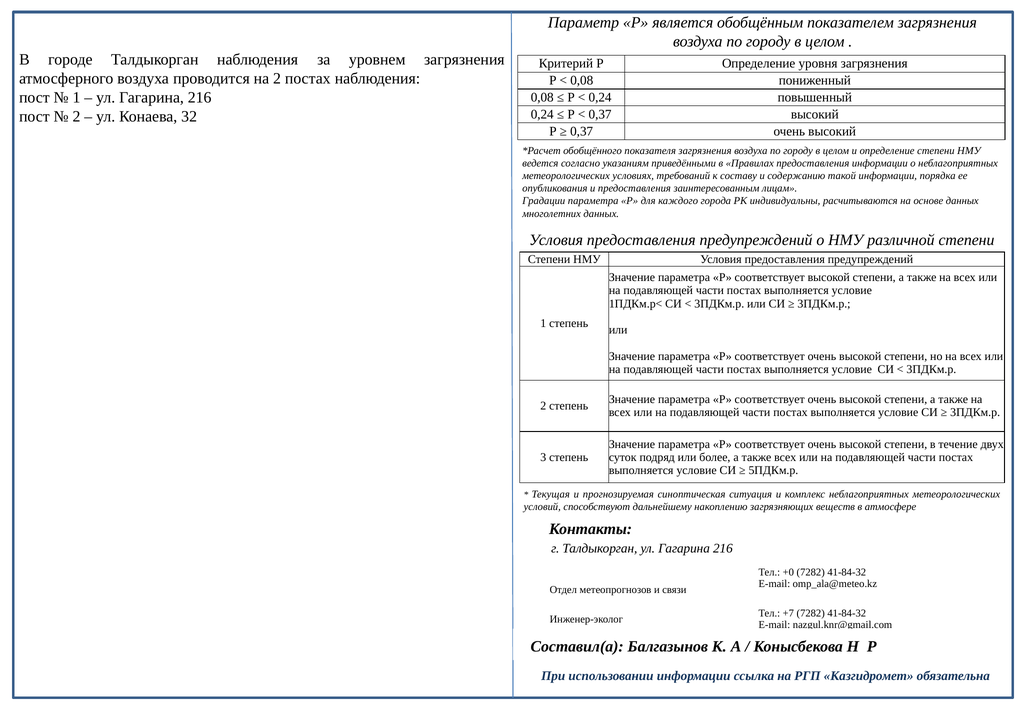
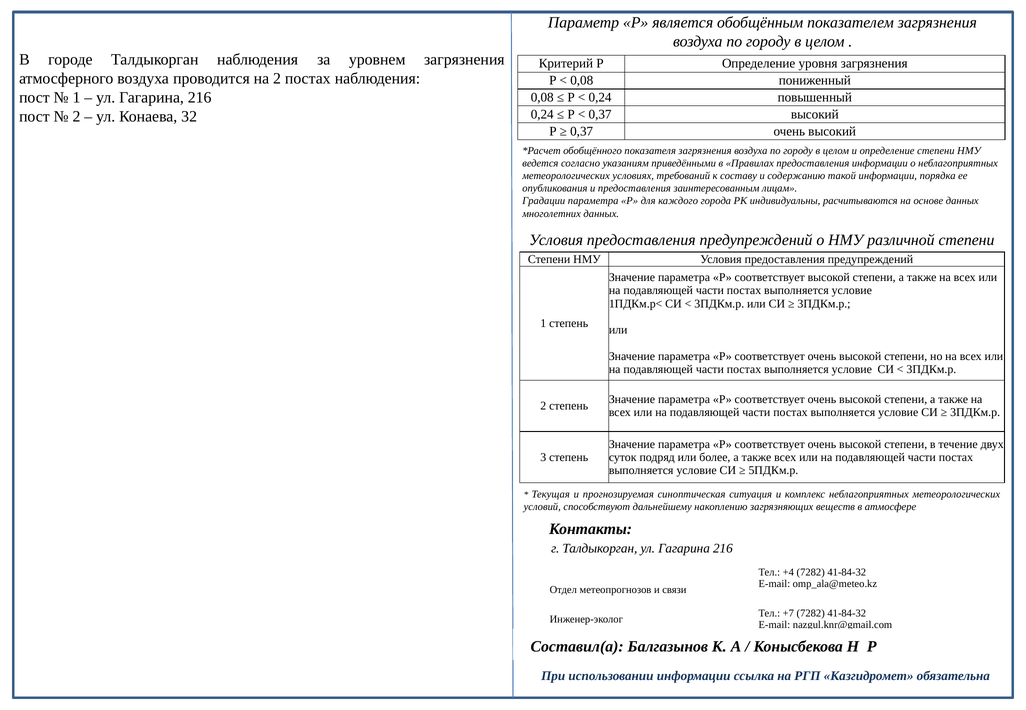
+0: +0 -> +4 (788, 573)
